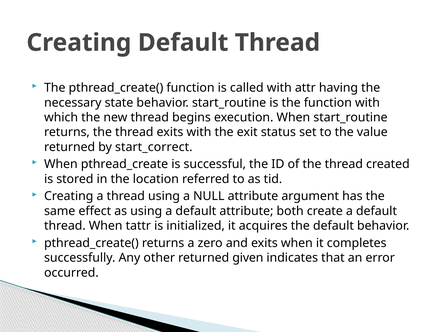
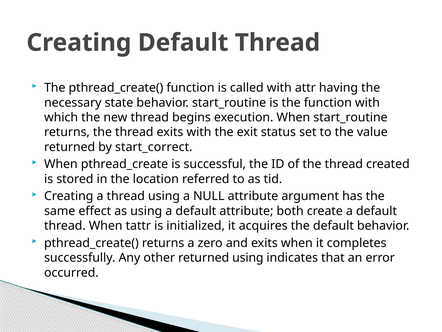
returned given: given -> using (248, 257)
